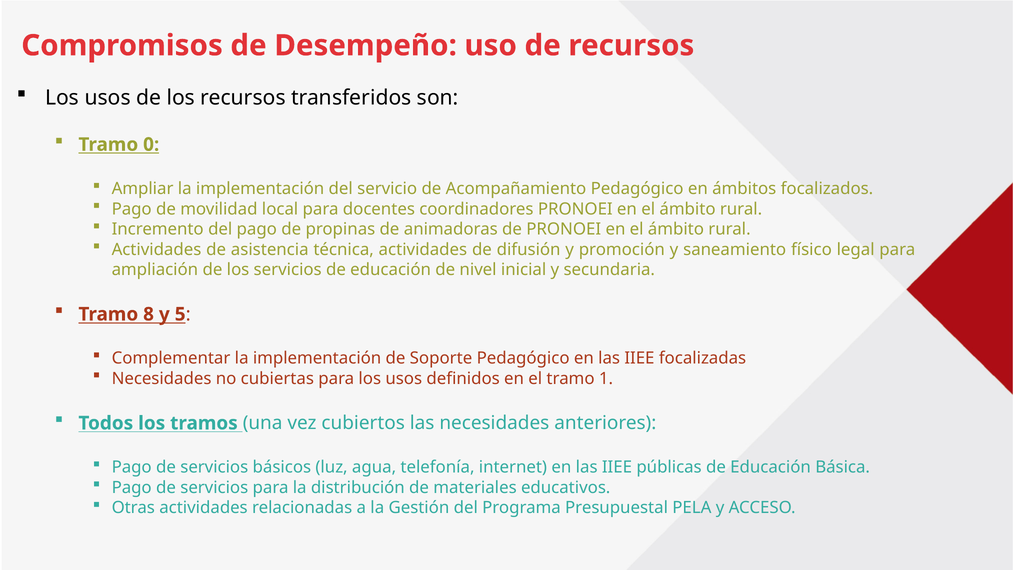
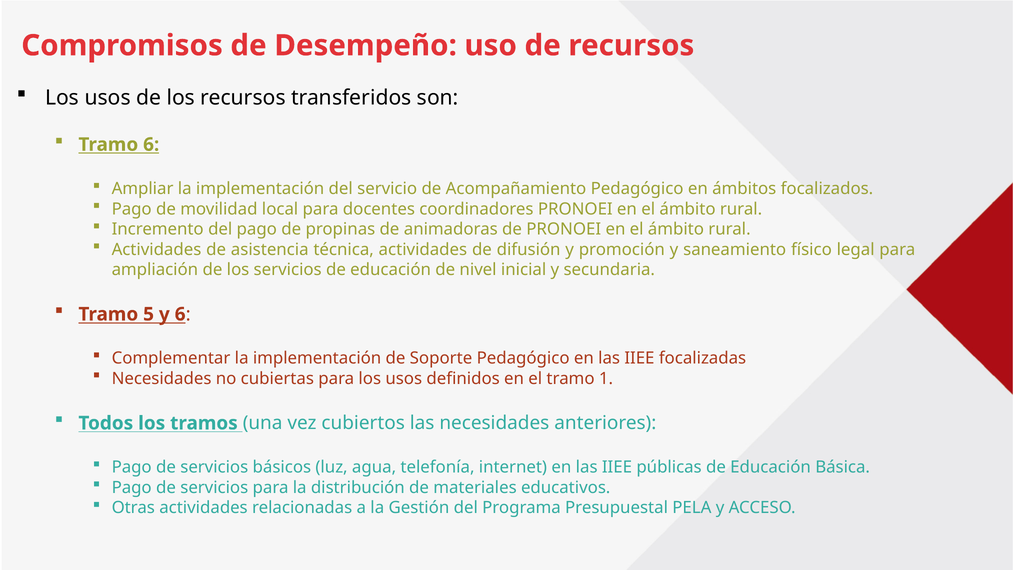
Tramo 0: 0 -> 6 (151, 145)
8: 8 -> 5 (149, 314)
y 5: 5 -> 6 (180, 314)
